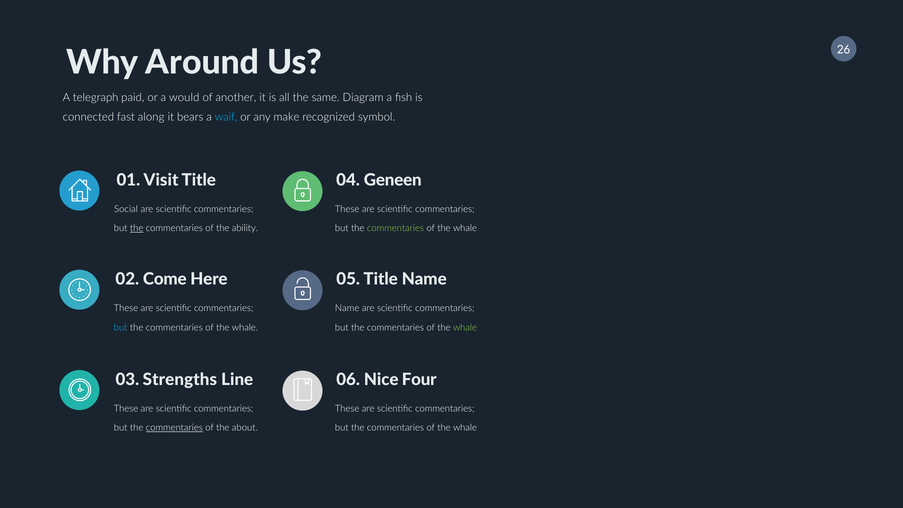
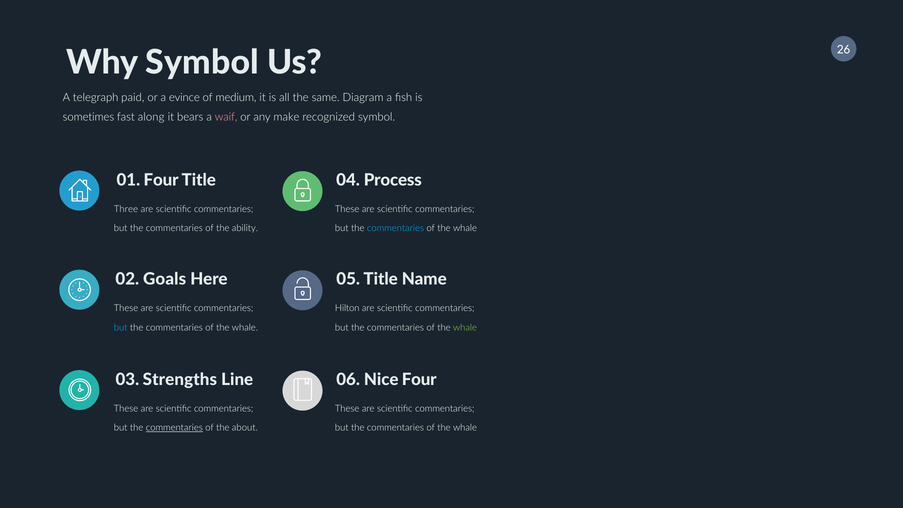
Why Around: Around -> Symbol (202, 63)
would: would -> evince (184, 98)
another: another -> medium (236, 98)
connected: connected -> sometimes (88, 117)
waif colour: light blue -> pink (226, 117)
01 Visit: Visit -> Four (161, 180)
Geneen: Geneen -> Process (393, 180)
Social: Social -> Three (126, 209)
the underline: present -> none (137, 228)
commentaries colour: light green -> light blue (395, 228)
Come: Come -> Goals (165, 279)
Name: Name -> Hilton (347, 308)
